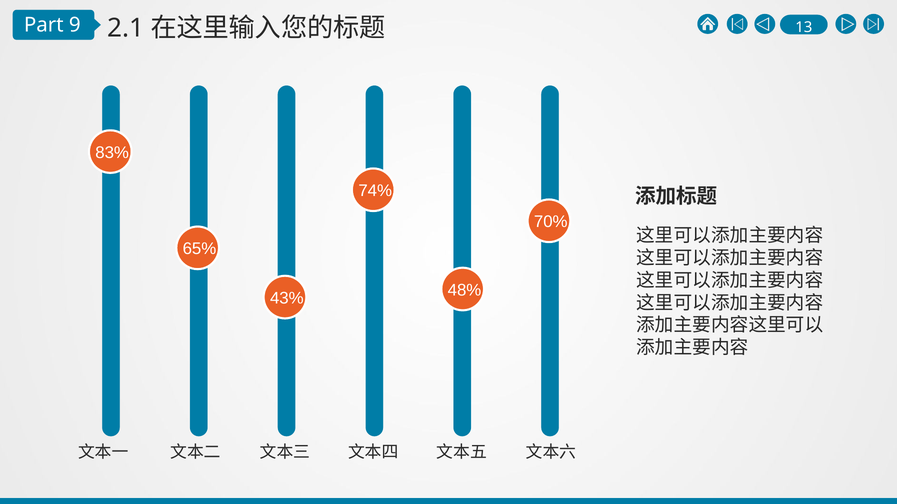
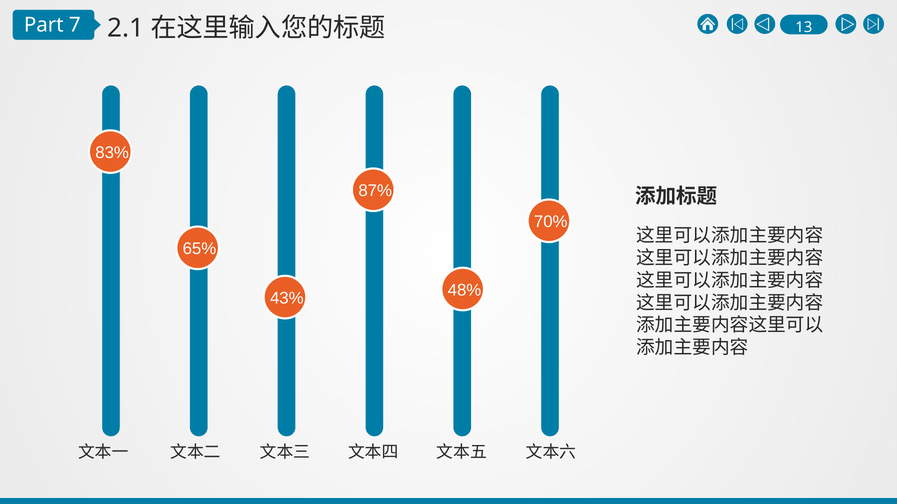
9: 9 -> 7 (75, 25)
74%: 74% -> 87% (375, 191)
